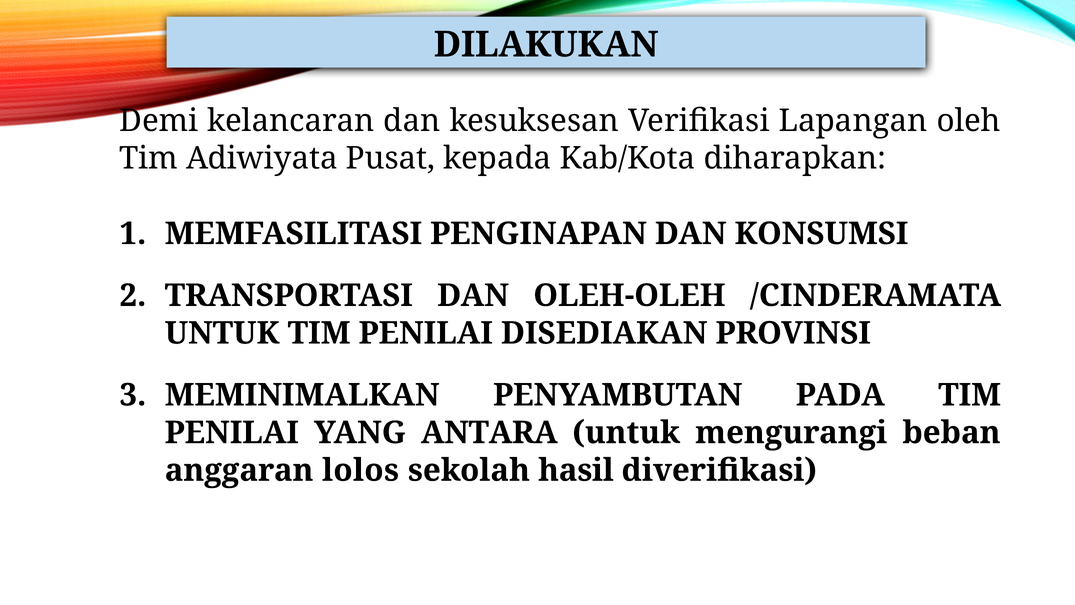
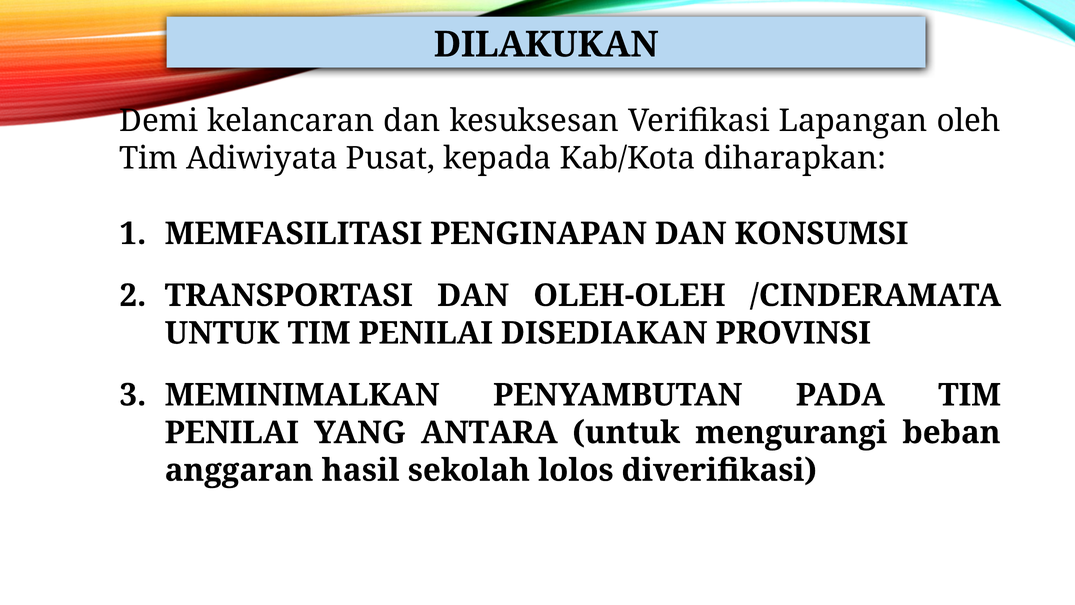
lolos: lolos -> hasil (361, 470)
hasil: hasil -> lolos (576, 470)
